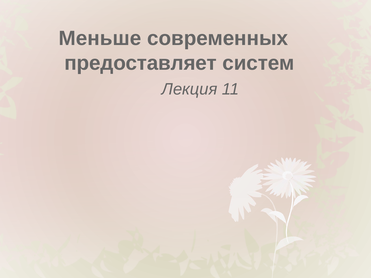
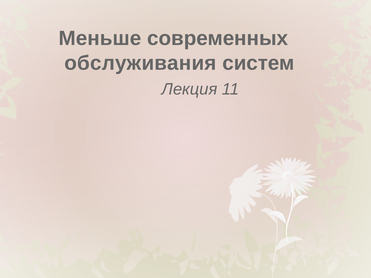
предоставляет: предоставляет -> обслуживания (140, 63)
